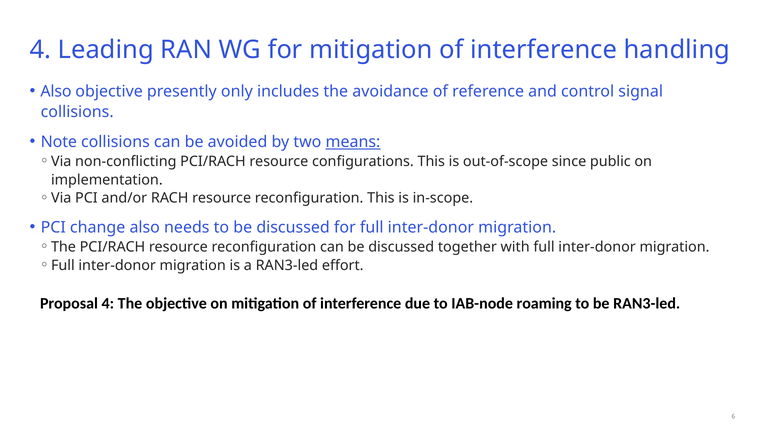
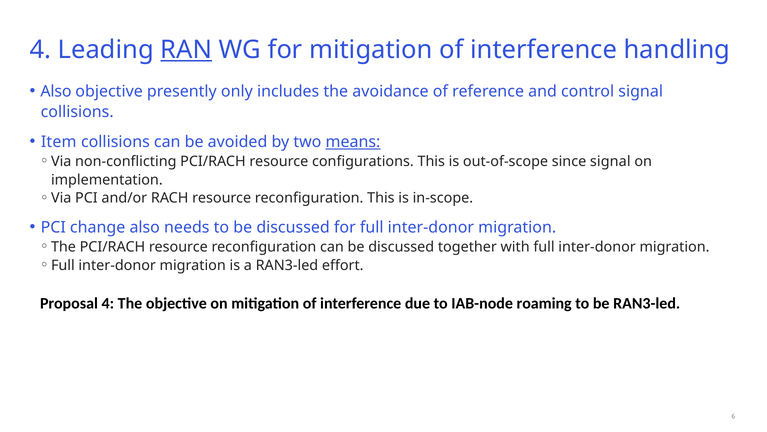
RAN underline: none -> present (186, 50)
Note: Note -> Item (59, 142)
since public: public -> signal (610, 161)
